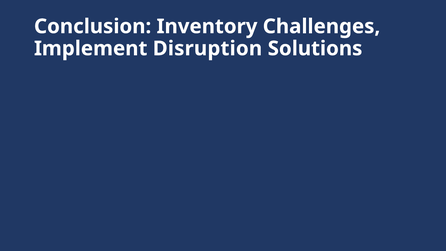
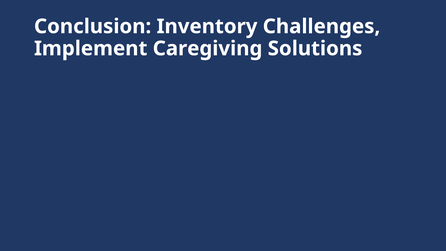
Disruption: Disruption -> Caregiving (208, 48)
